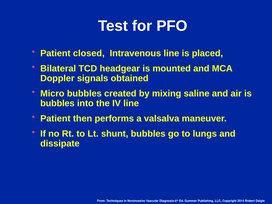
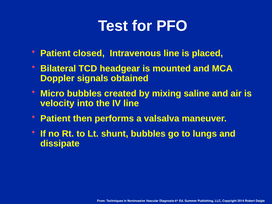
bubbles: bubbles -> velocity (57, 103)
